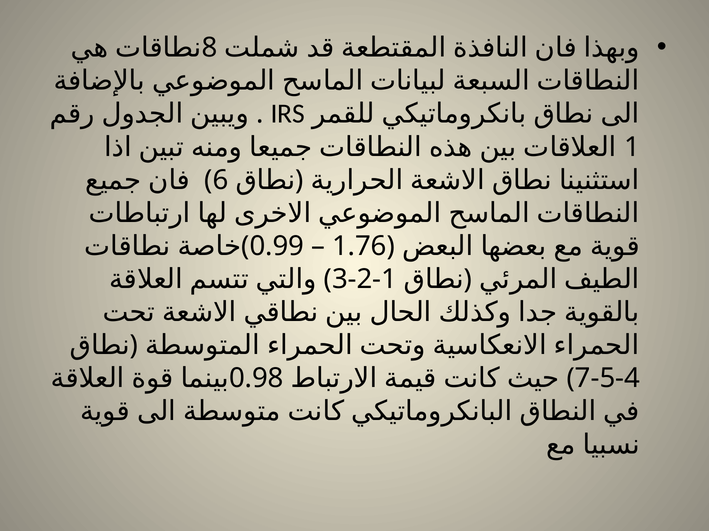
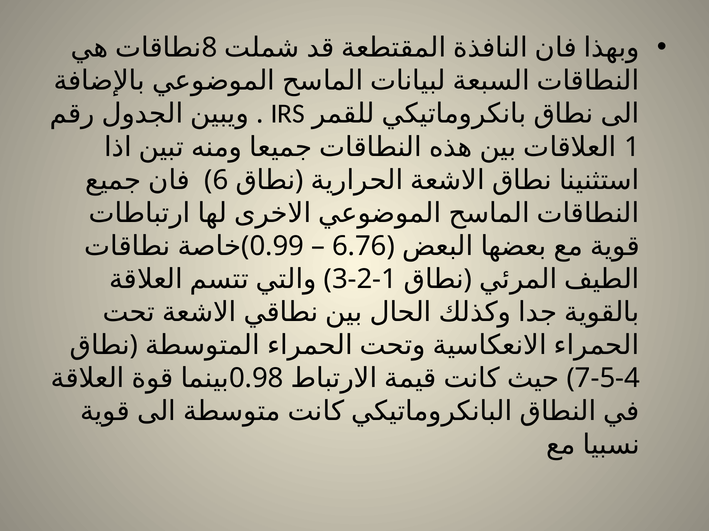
1.76: 1.76 -> 6.76 (359, 246)
